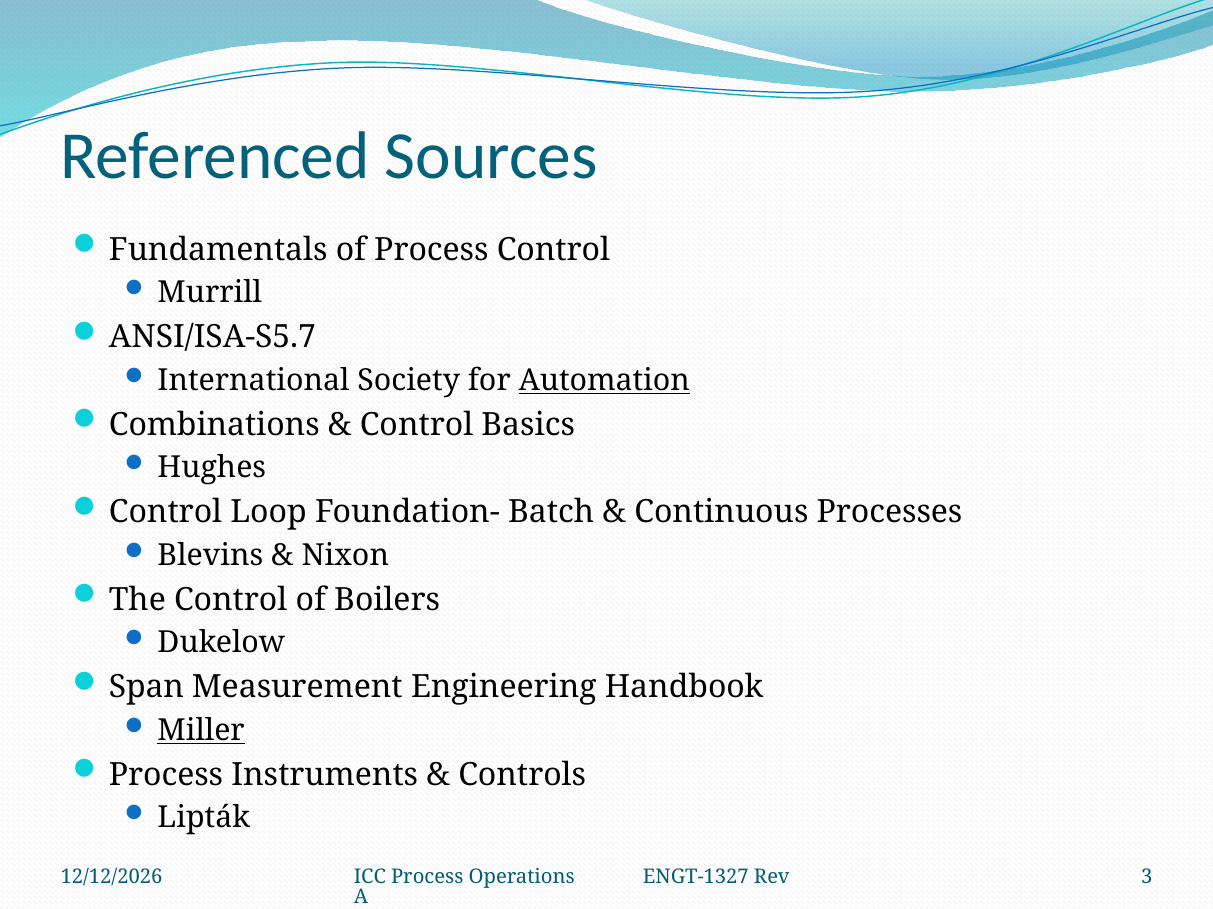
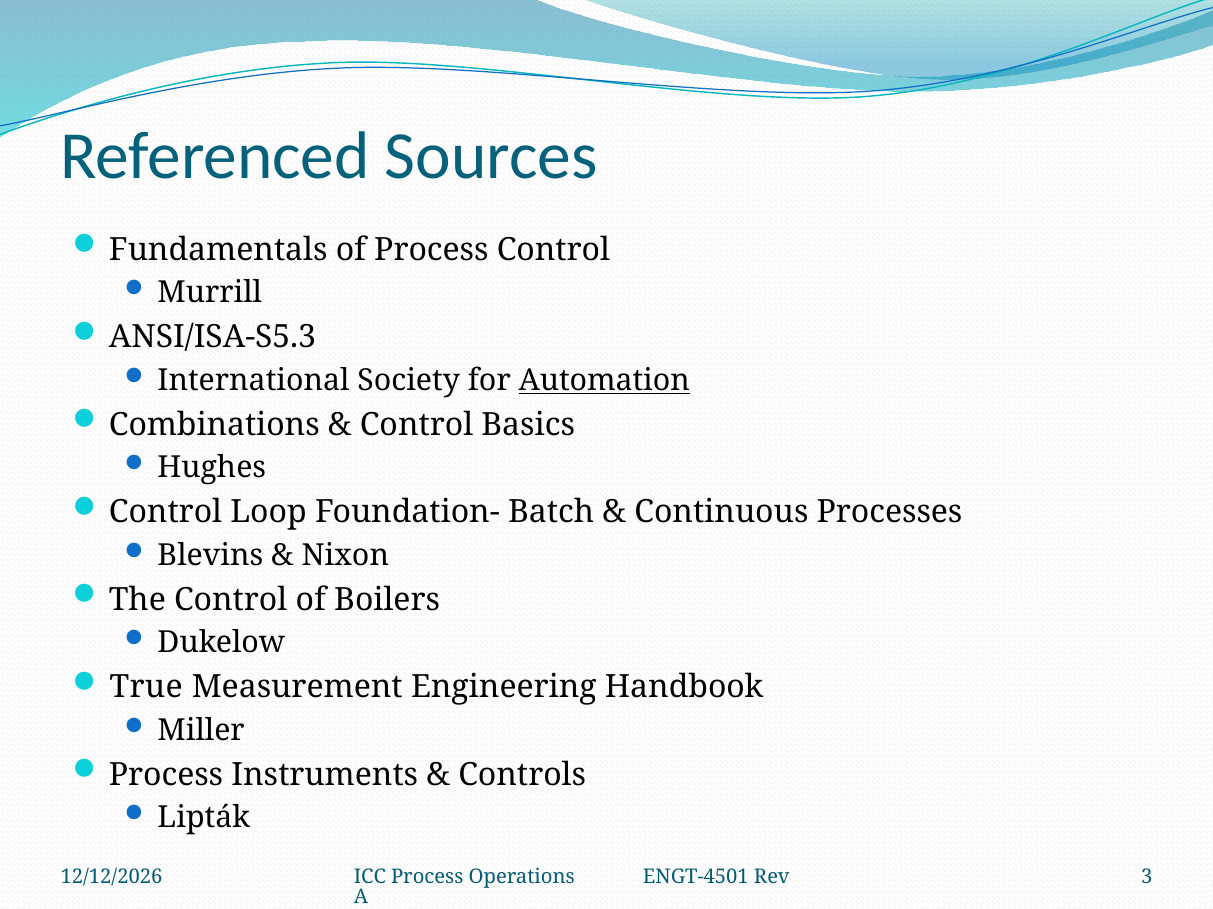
ANSI/ISA-S5.7: ANSI/ISA-S5.7 -> ANSI/ISA-S5.3 (212, 337)
Span: Span -> True (146, 688)
Miller underline: present -> none (201, 731)
ENGT-1327: ENGT-1327 -> ENGT-4501 (696, 878)
